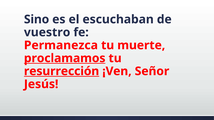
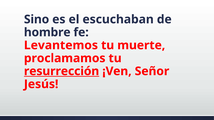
vuestro: vuestro -> hombre (47, 32)
Permanezca: Permanezca -> Levantemos (61, 45)
proclamamos underline: present -> none (65, 58)
